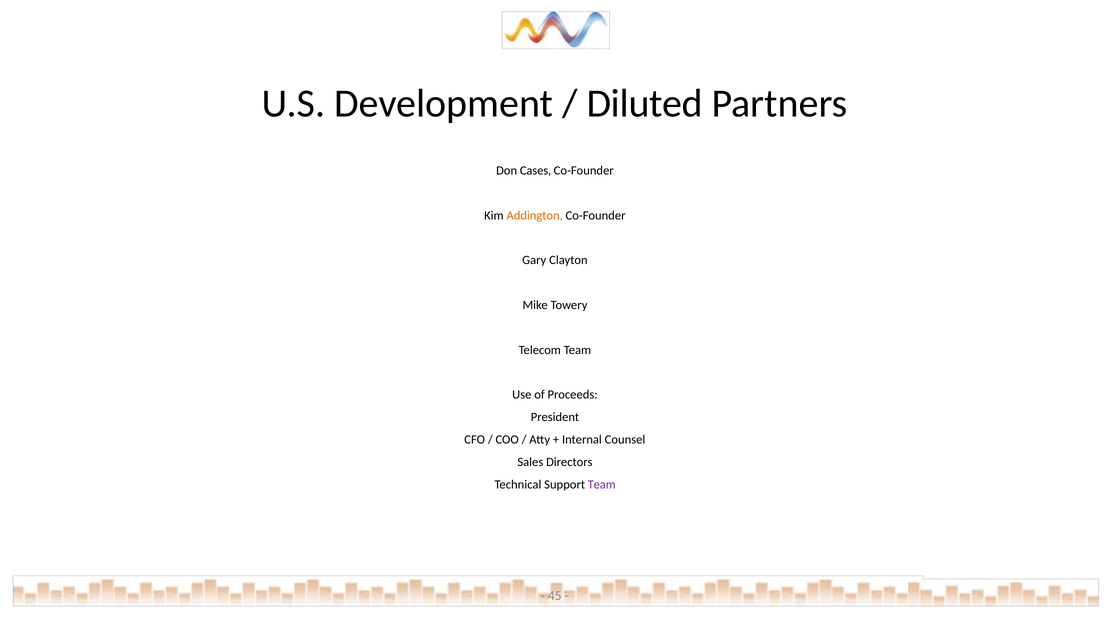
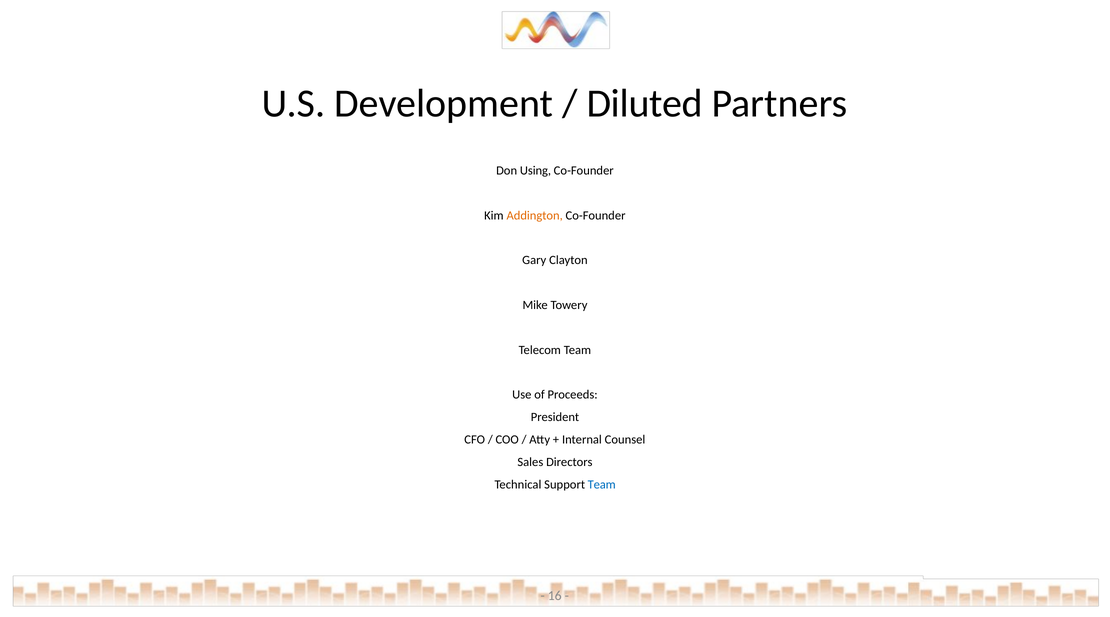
Cases: Cases -> Using (536, 171)
Team colour: purple -> blue (602, 484)
45: 45 -> 16 (555, 595)
